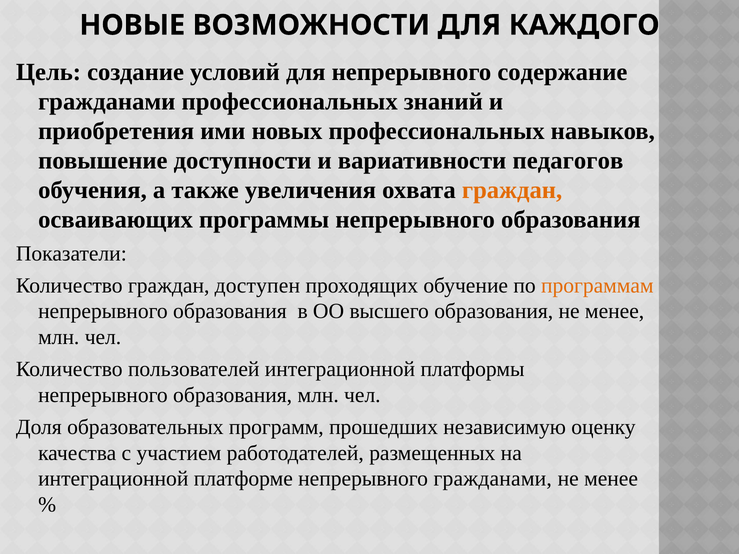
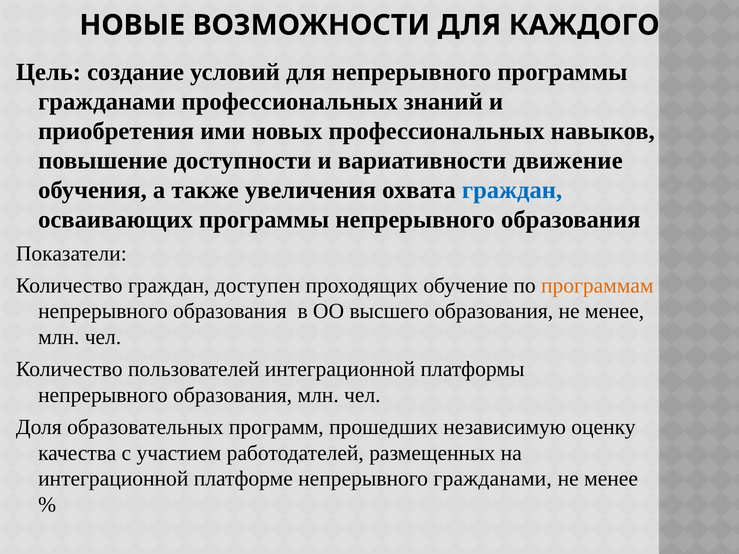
непрерывного содержание: содержание -> программы (562, 72)
педагогов: педагогов -> движение (568, 161)
граждан colour: orange -> blue (512, 190)
